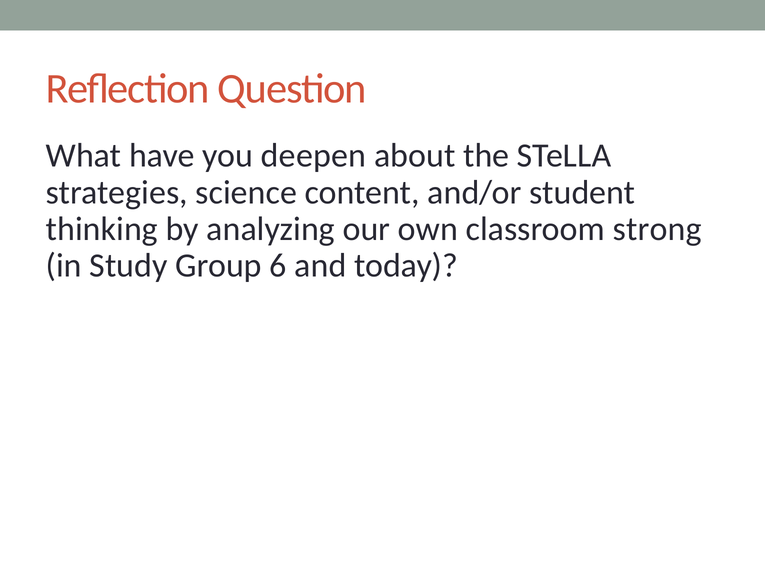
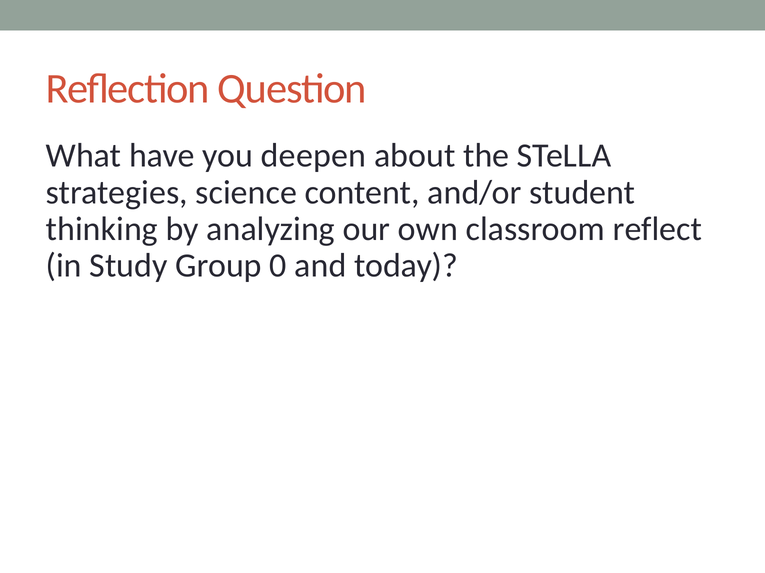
strong: strong -> reflect (657, 229)
6: 6 -> 0 (278, 266)
